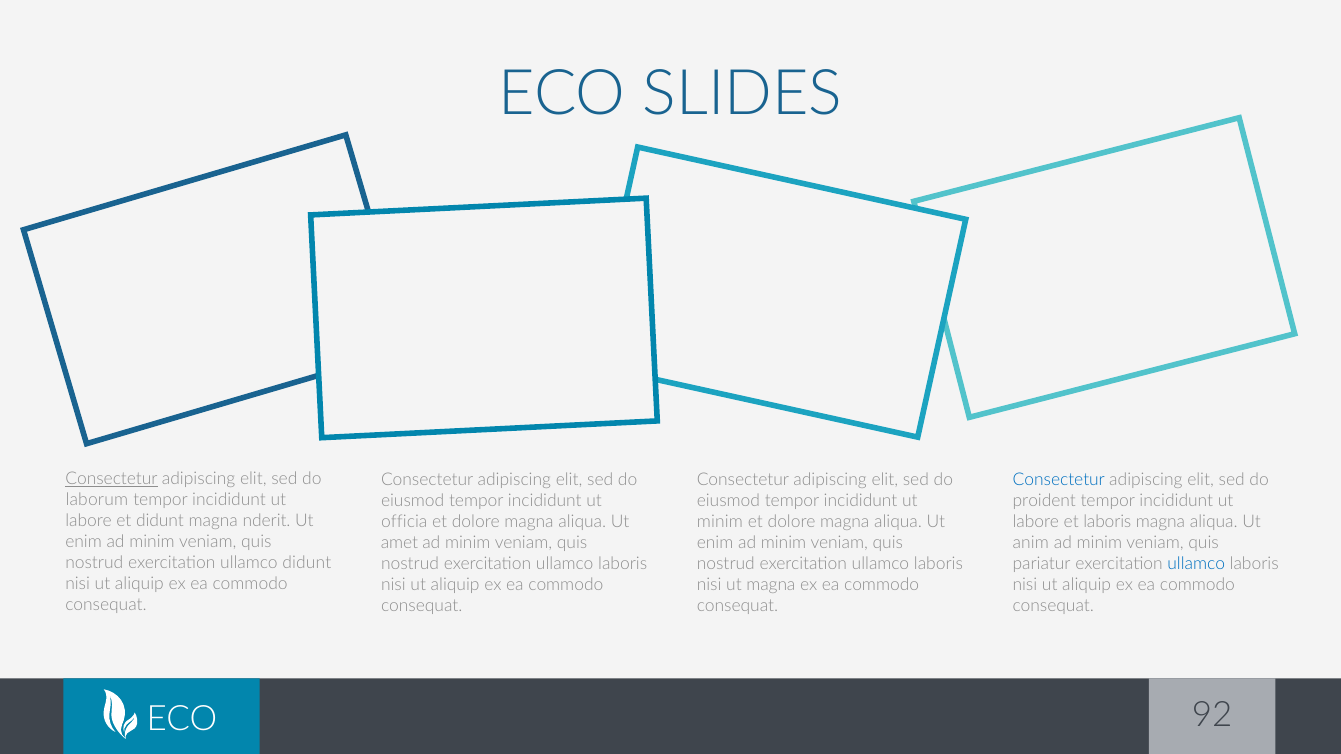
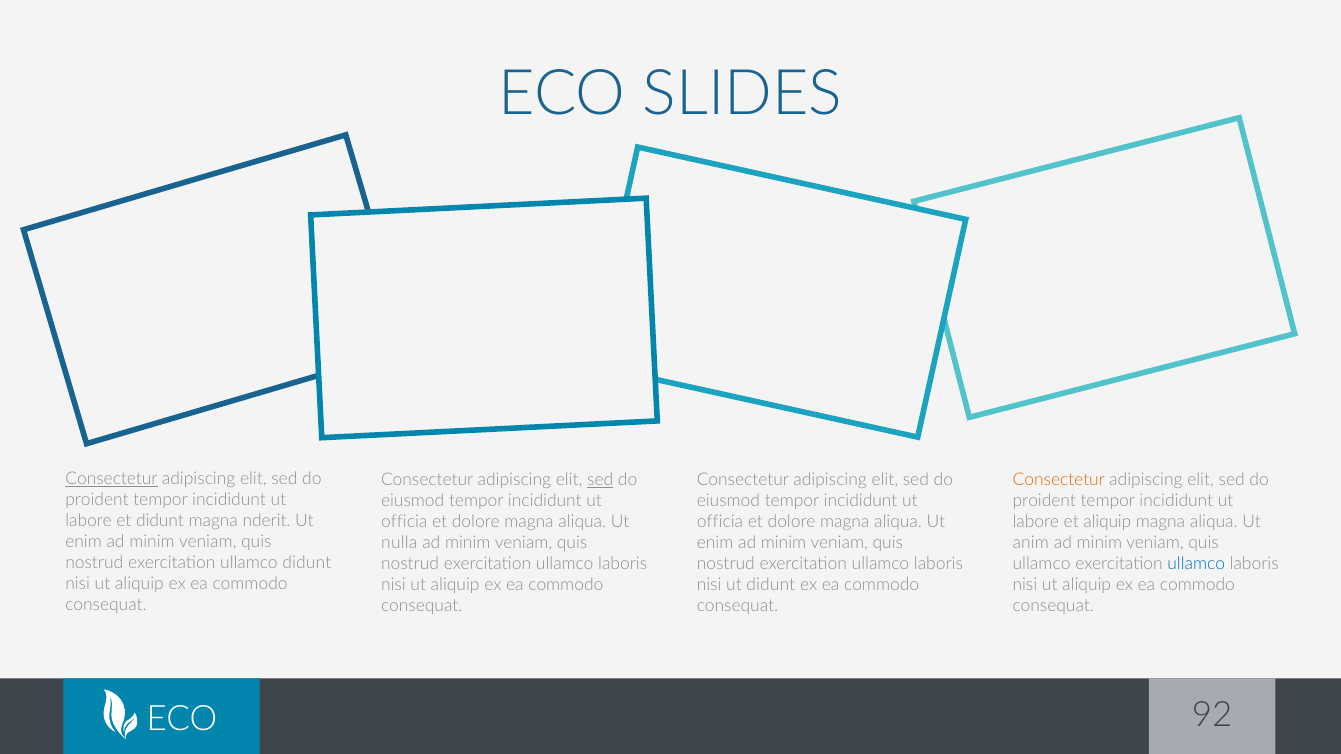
sed underline: none -> present (600, 480)
Consectetur colour: blue -> orange (1059, 480)
laborum: laborum -> proident (97, 500)
minim: minim -> officia (720, 522)
et laboris: laboris -> aliquip (1107, 522)
amet: amet -> nulla (399, 543)
pariatur: pariatur -> ullamco (1042, 564)
ut magna: magna -> didunt (771, 585)
